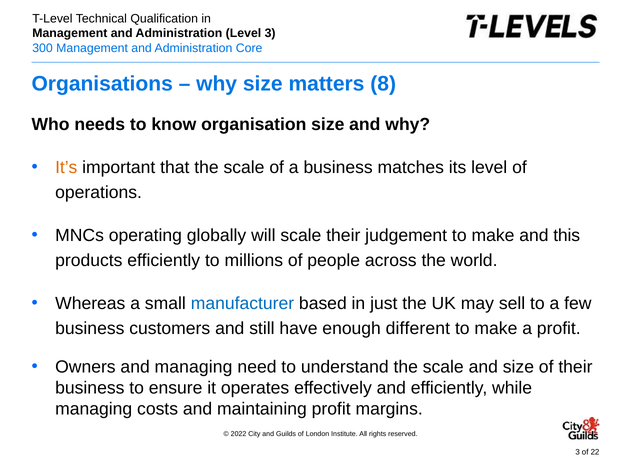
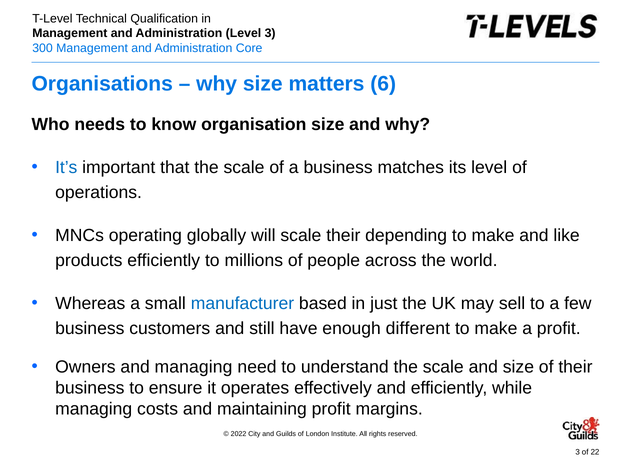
8: 8 -> 6 (383, 84)
It’s colour: orange -> blue (66, 167)
judgement: judgement -> depending (406, 235)
this: this -> like (567, 235)
